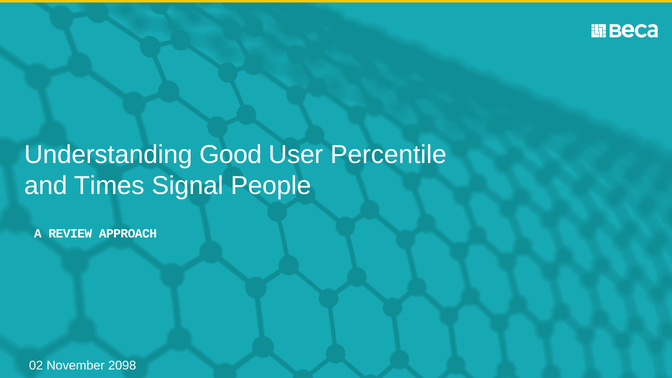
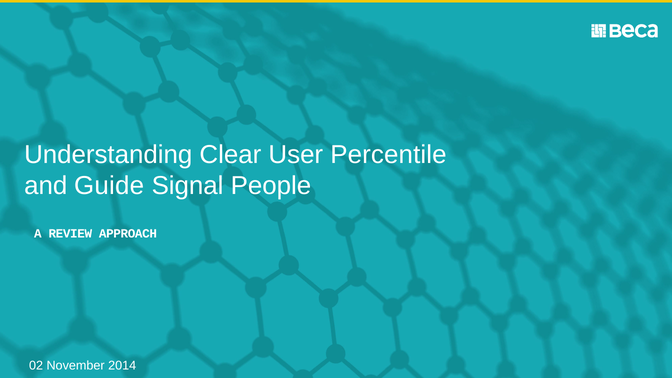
Good: Good -> Clear (230, 155)
Times: Times -> Guide (109, 186)
2098: 2098 -> 2014 (122, 365)
